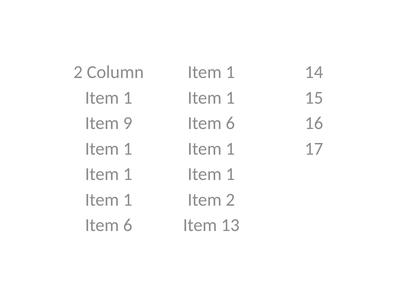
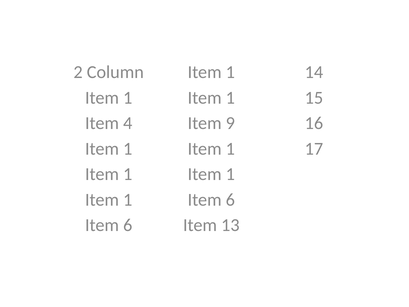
9: 9 -> 4 (128, 123)
6: 6 -> 9 (230, 123)
2: 2 -> 6 (230, 200)
